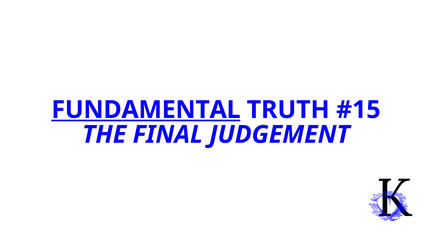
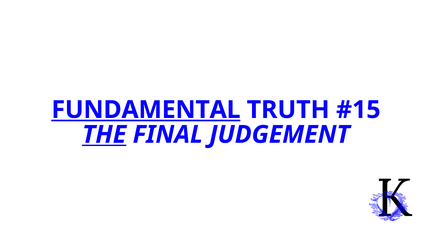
THE underline: none -> present (104, 135)
